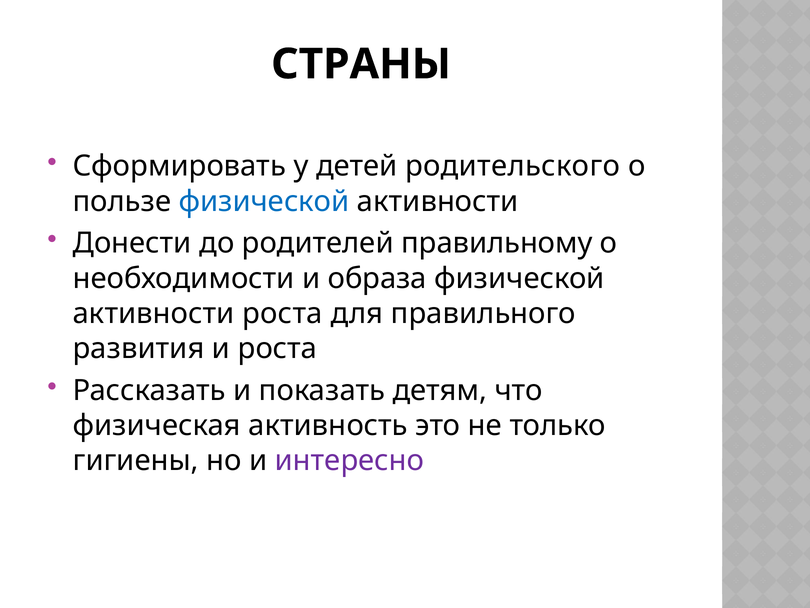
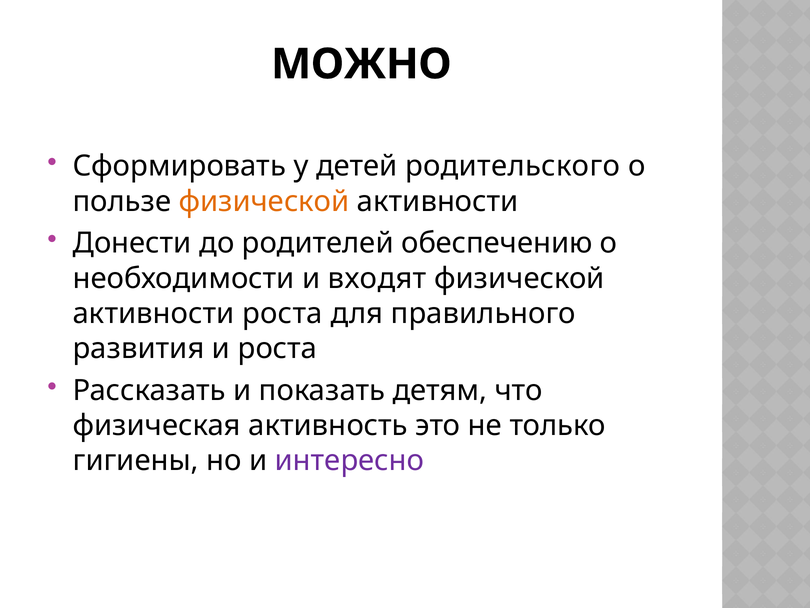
СТРАНЫ: СТРАНЫ -> МОЖНО (361, 64)
физической colour: blue -> orange (264, 201)
правильному: правильному -> обеспечению (497, 243)
образа: образа -> входят (377, 278)
